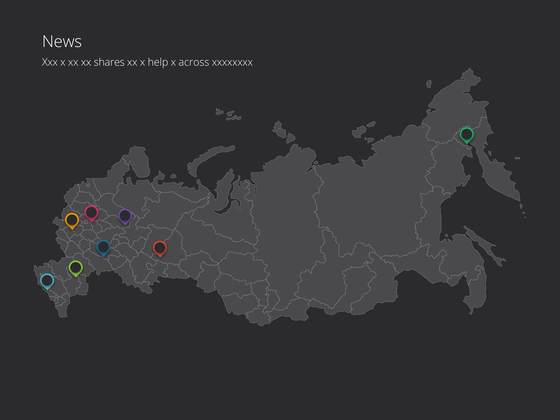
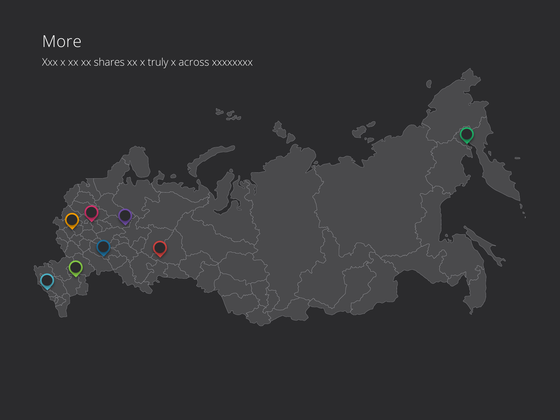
News: News -> More (62, 42)
help: help -> truly (158, 62)
